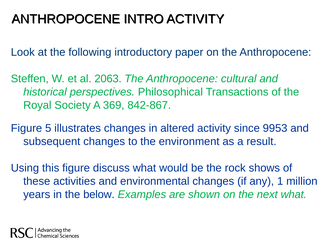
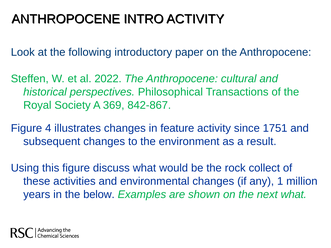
2063: 2063 -> 2022 (108, 79)
5: 5 -> 4 (48, 128)
altered: altered -> feature (177, 128)
9953: 9953 -> 1751 (275, 128)
shows: shows -> collect (264, 168)
